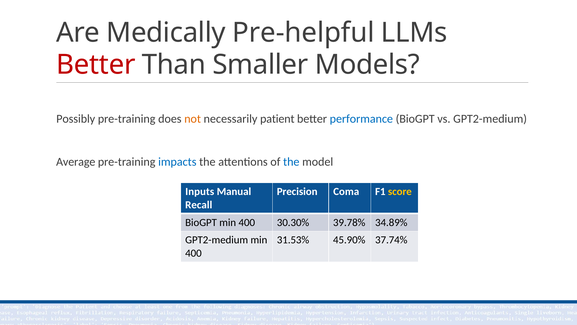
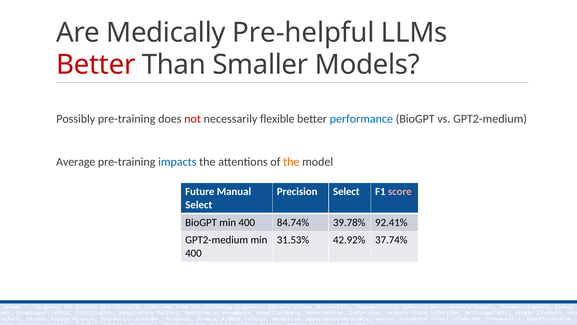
not colour: orange -> red (193, 119)
patient: patient -> flexible (277, 119)
the colour: blue -> orange (291, 162)
Inputs: Inputs -> Future (200, 191)
Precision Coma: Coma -> Select (346, 191)
score colour: yellow -> pink (400, 191)
Recall: Recall -> Select (199, 205)
30.30%: 30.30% -> 84.74% (293, 222)
34.89%: 34.89% -> 92.41% (391, 222)
45.90%: 45.90% -> 42.92% (349, 240)
